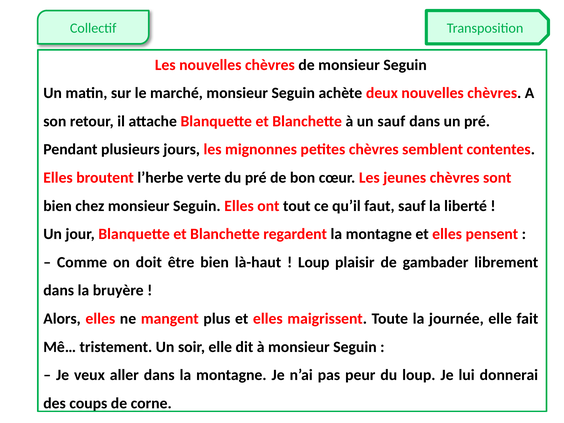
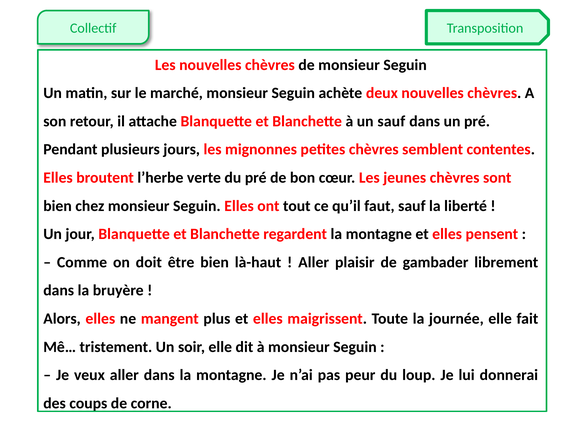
Loup: Loup -> Aller (314, 262)
